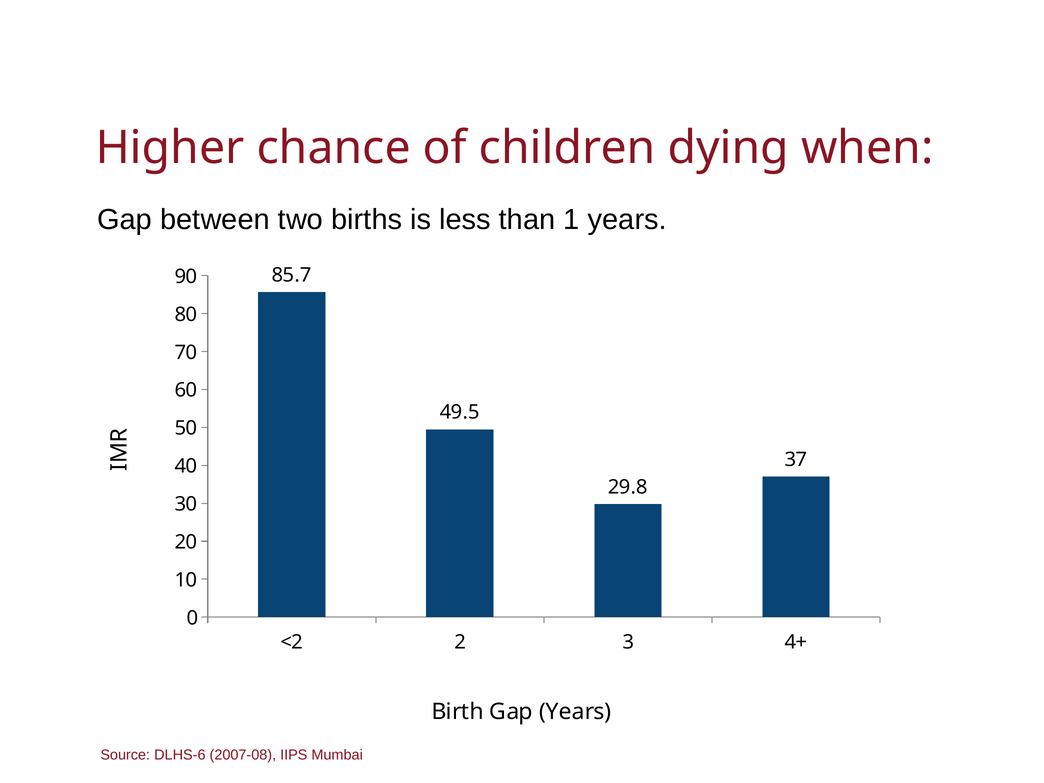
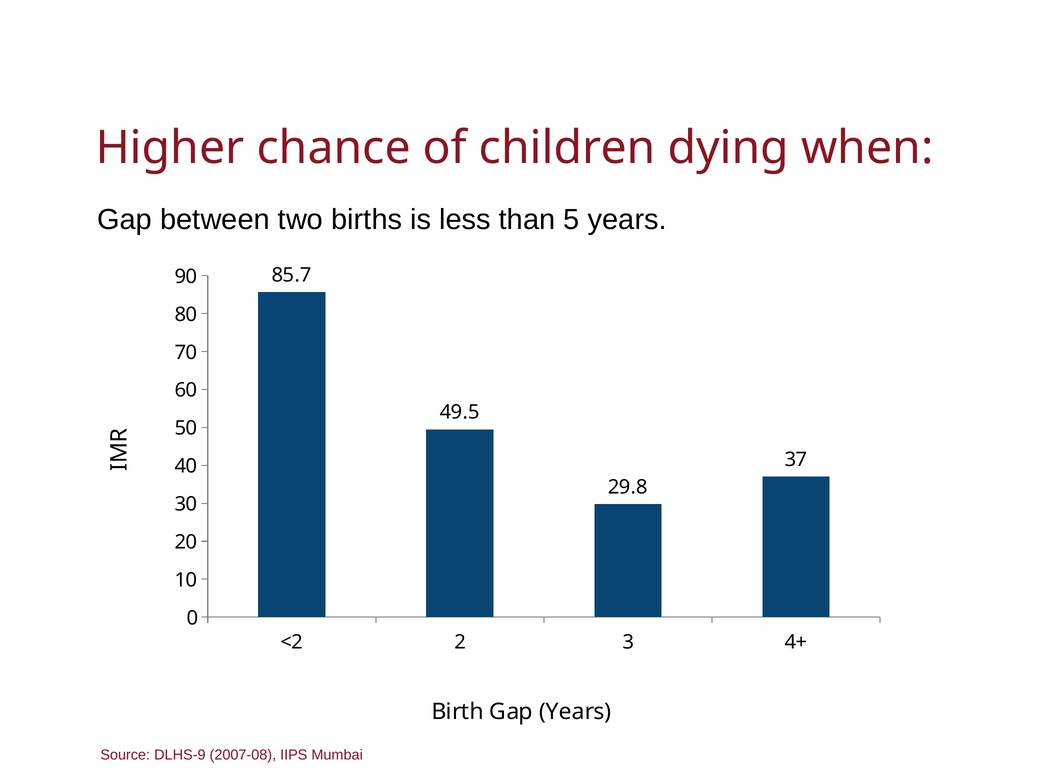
1: 1 -> 5 (572, 220)
DLHS-6: DLHS-6 -> DLHS-9 (180, 755)
